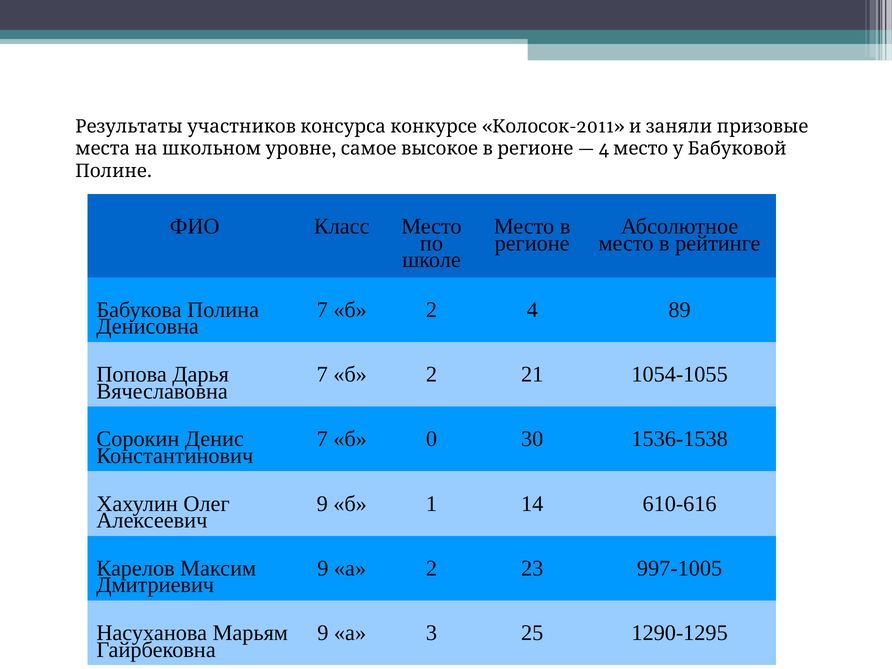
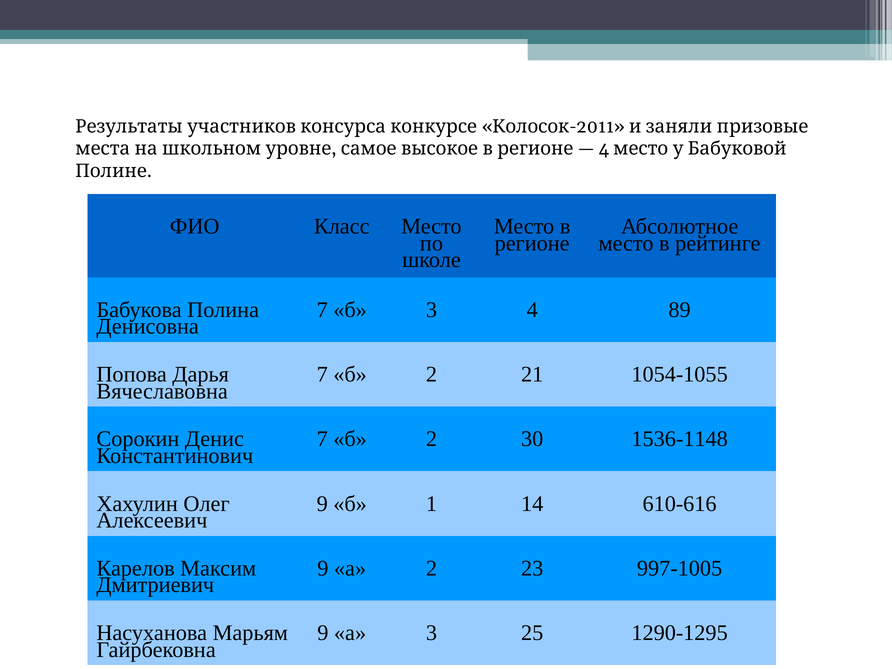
2: 2 -> 3 (431, 310)
0: 0 -> 2 (431, 439)
1536-1538: 1536-1538 -> 1536-1148 (680, 439)
